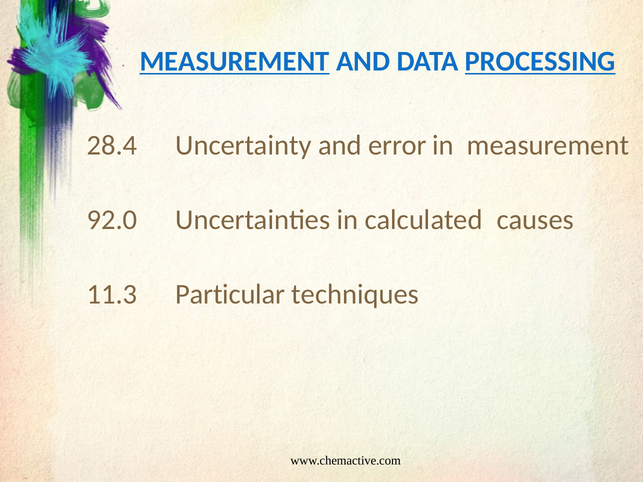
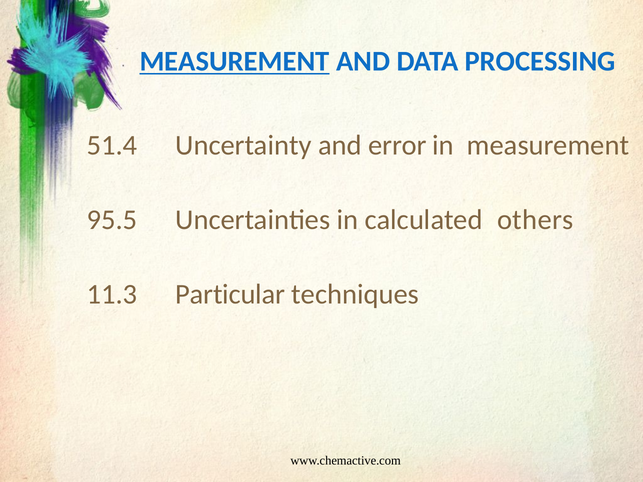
PROCESSING underline: present -> none (540, 62)
28.4: 28.4 -> 51.4 (112, 146)
92.0: 92.0 -> 95.5 (112, 220)
causes: causes -> others (535, 220)
